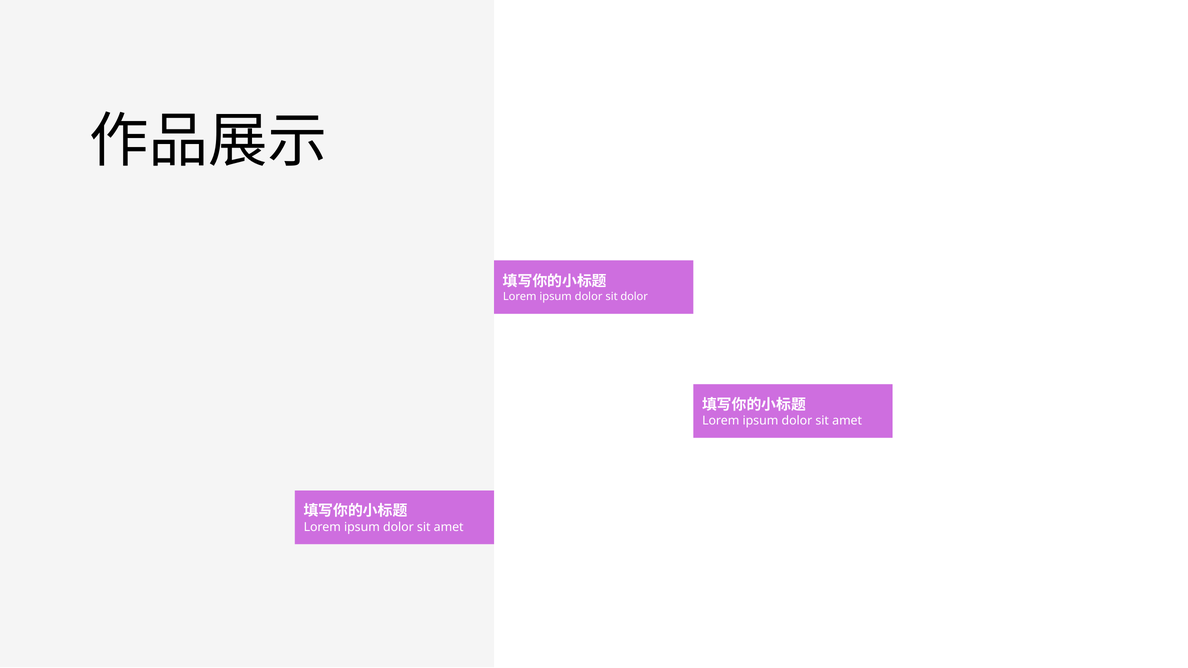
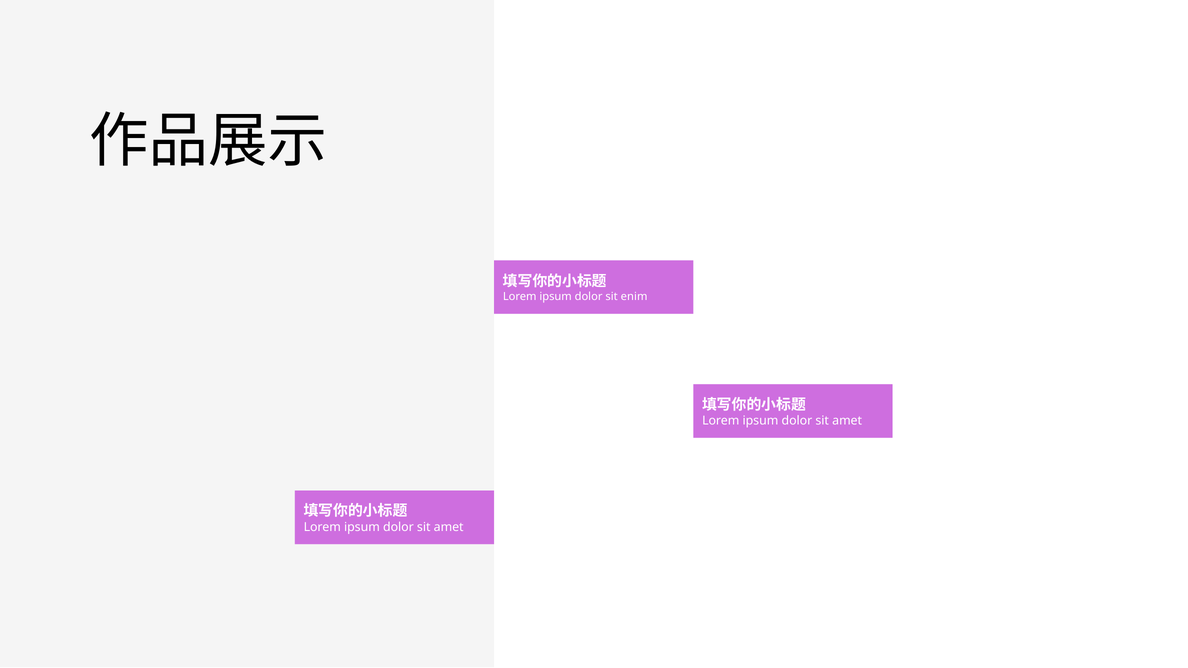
sit dolor: dolor -> enim (634, 297)
